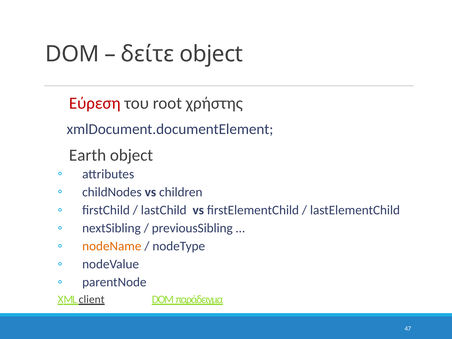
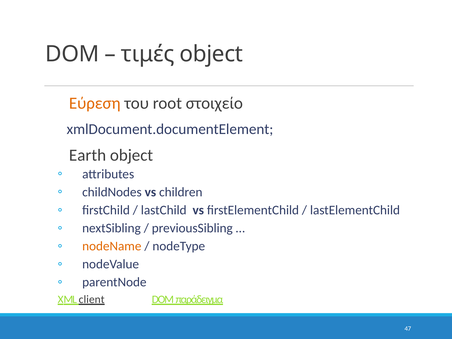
δείτε: δείτε -> τιμές (148, 54)
Εύρεση colour: red -> orange (95, 103)
χρήστης: χρήστης -> στοιχείο (214, 103)
